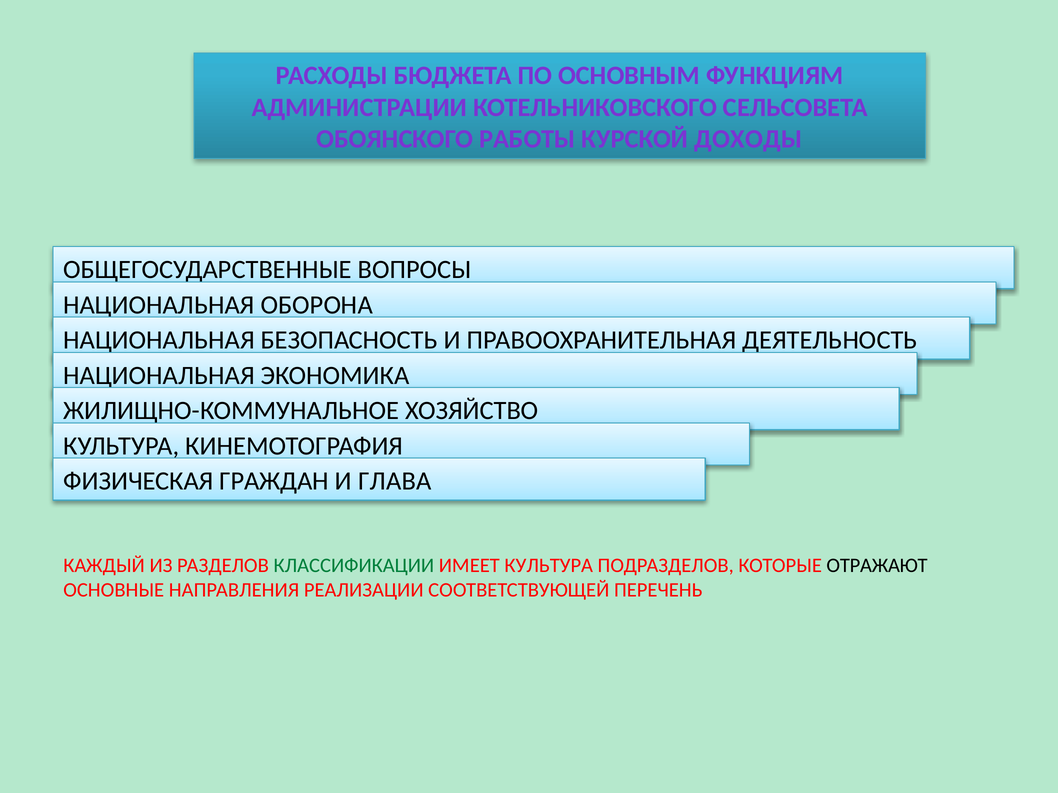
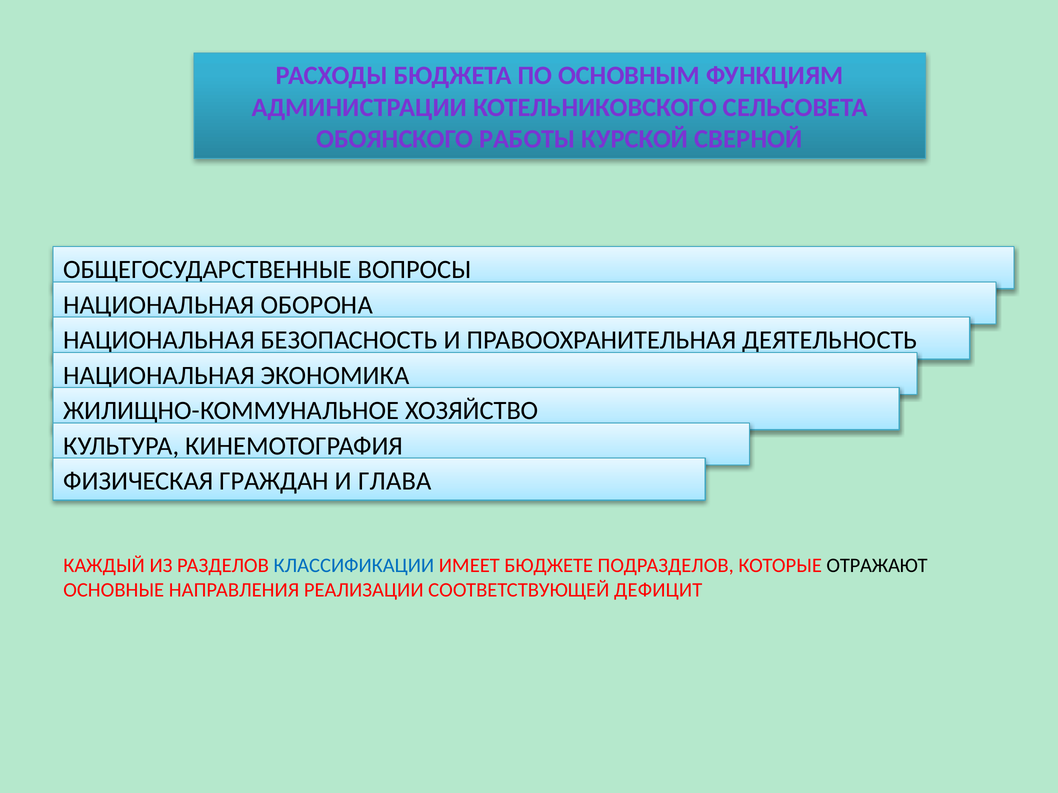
ДОХОДЫ: ДОХОДЫ -> СВЕРНОЙ (748, 139)
КЛАССИФИКАЦИИ colour: green -> blue (354, 566)
ИМЕЕТ КУЛЬТУРА: КУЛЬТУРА -> БЮДЖЕТЕ (549, 566)
ПЕРЕЧЕНЬ: ПЕРЕЧЕНЬ -> ДЕФИЦИТ (658, 590)
